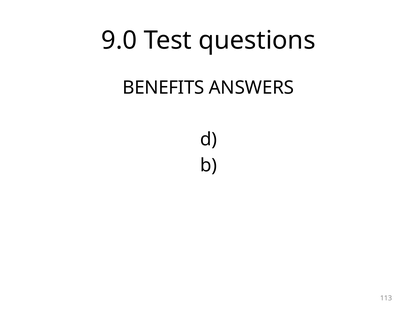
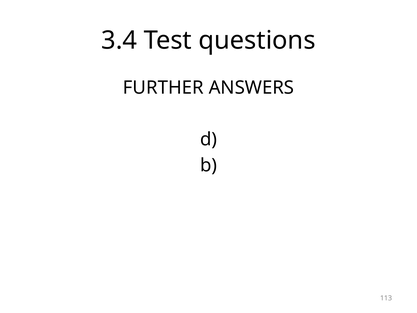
9.0: 9.0 -> 3.4 (119, 40)
BENEFITS: BENEFITS -> FURTHER (163, 87)
